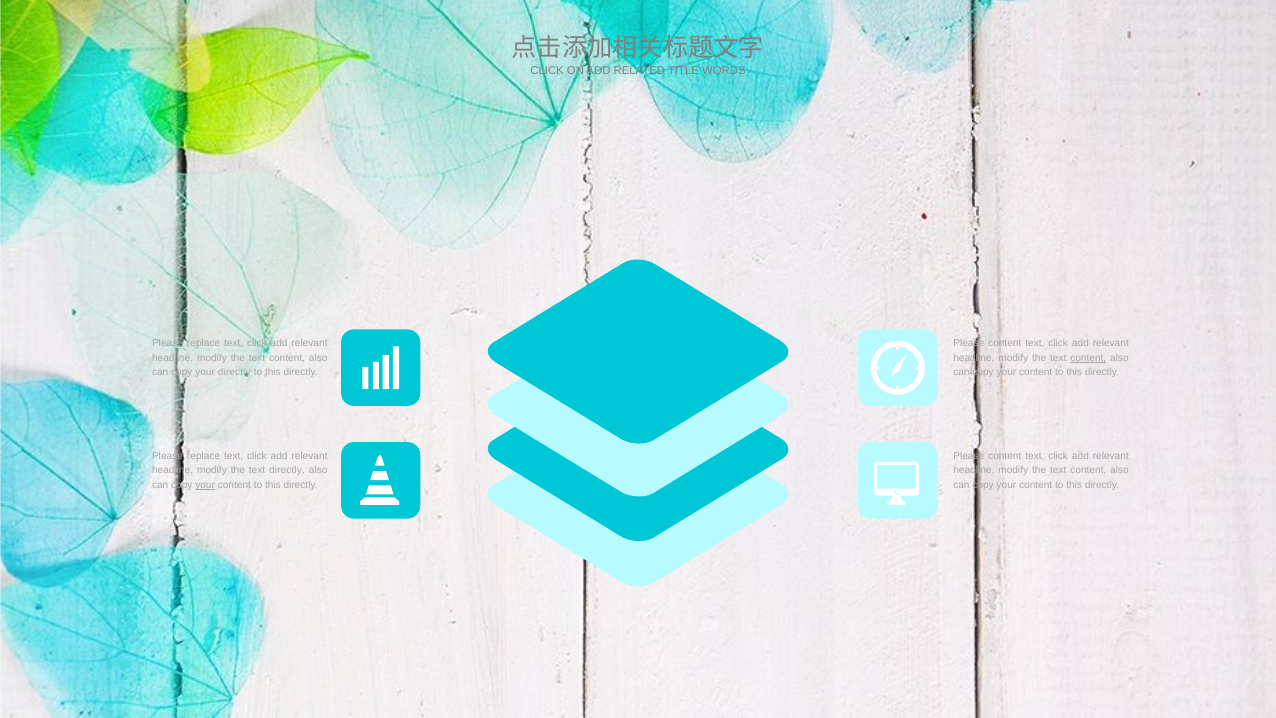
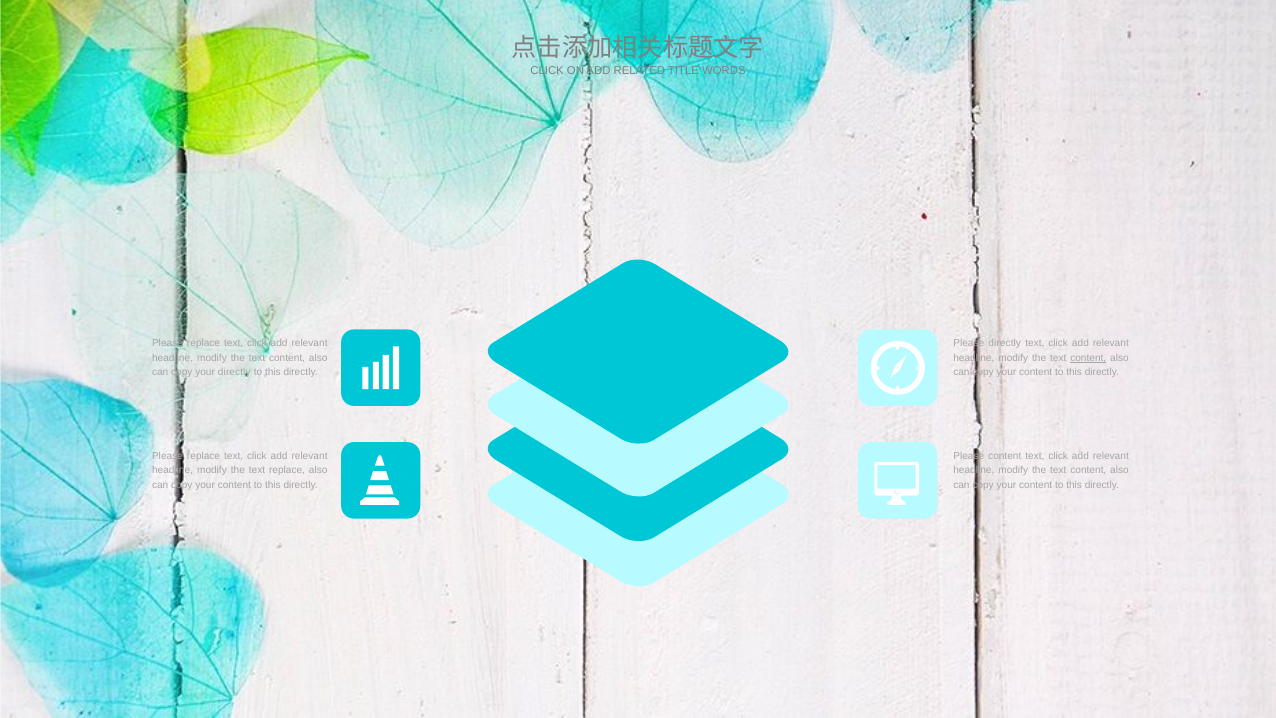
content: content -> directly (1005, 343)
text directly: directly -> replace (287, 470)
your underline: present -> none (205, 485)
